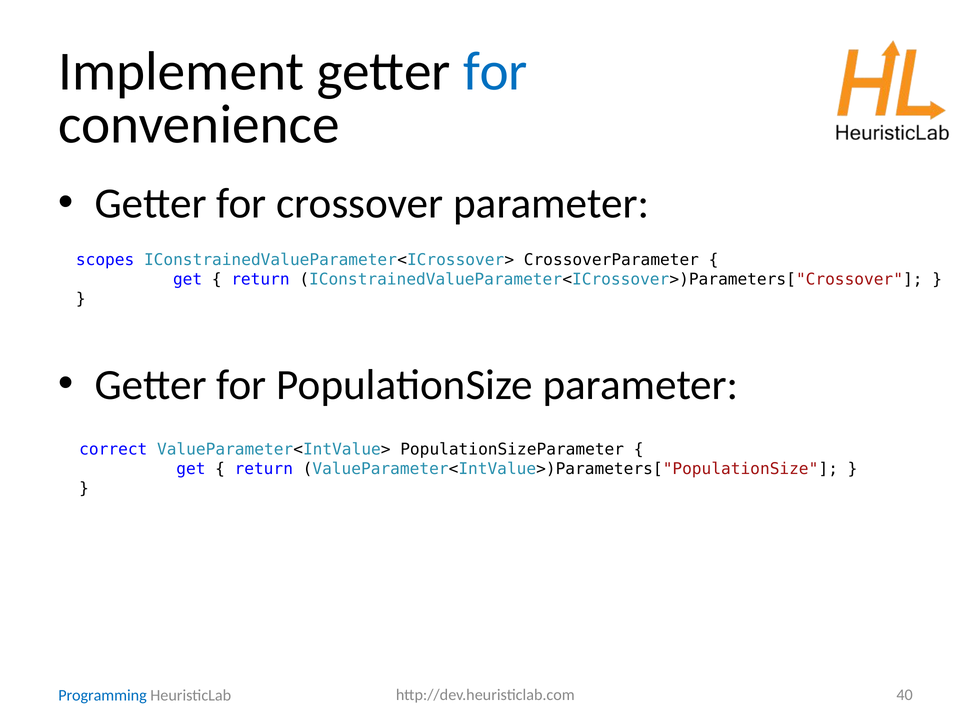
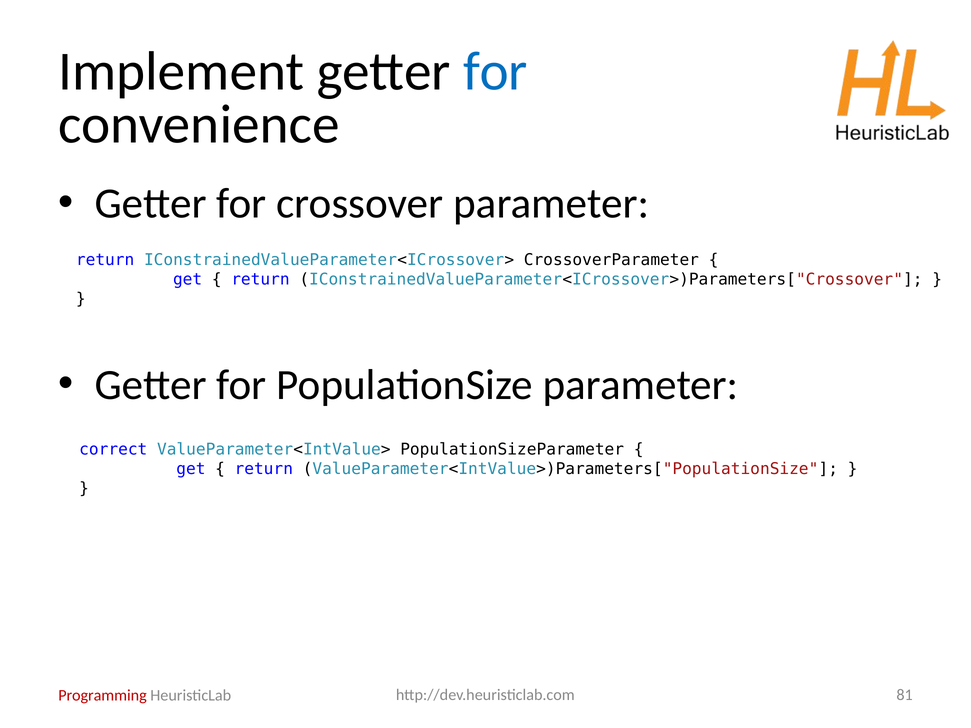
scopes: scopes -> return (105, 260)
40: 40 -> 81 (905, 695)
Programming colour: blue -> red (102, 695)
